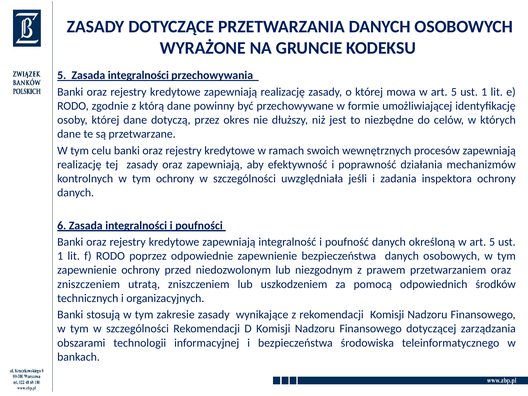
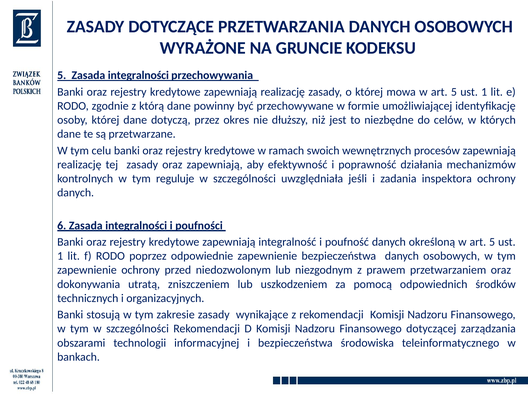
tym ochrony: ochrony -> reguluje (175, 179)
zniszczeniem: zniszczeniem -> dokonywania (89, 284)
